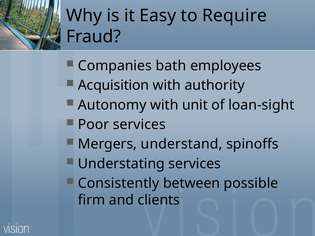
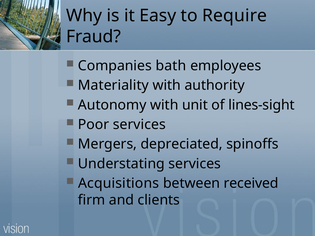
Acquisition: Acquisition -> Materiality (113, 85)
loan-sight: loan-sight -> lines-sight (261, 105)
understand: understand -> depreciated (182, 144)
Consistently: Consistently -> Acquisitions (119, 183)
possible: possible -> received (251, 183)
